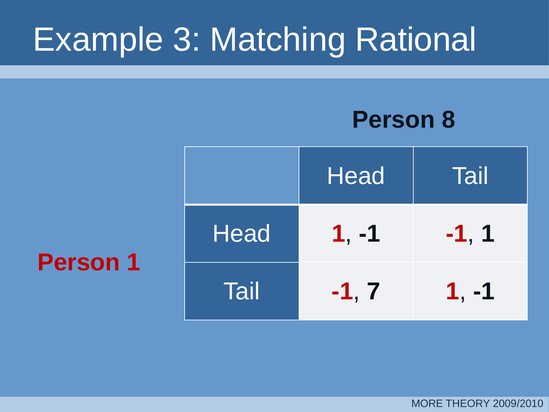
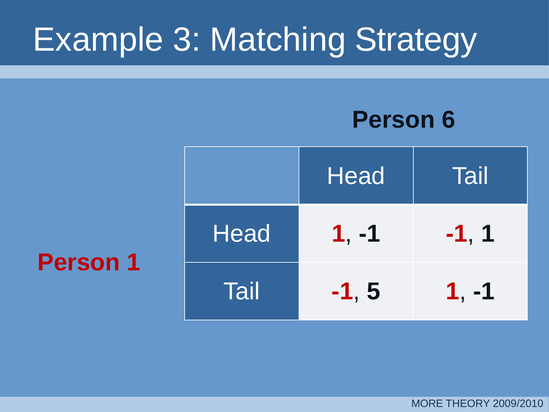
Rational: Rational -> Strategy (416, 40)
8: 8 -> 6 (449, 120)
7: 7 -> 5 (374, 291)
